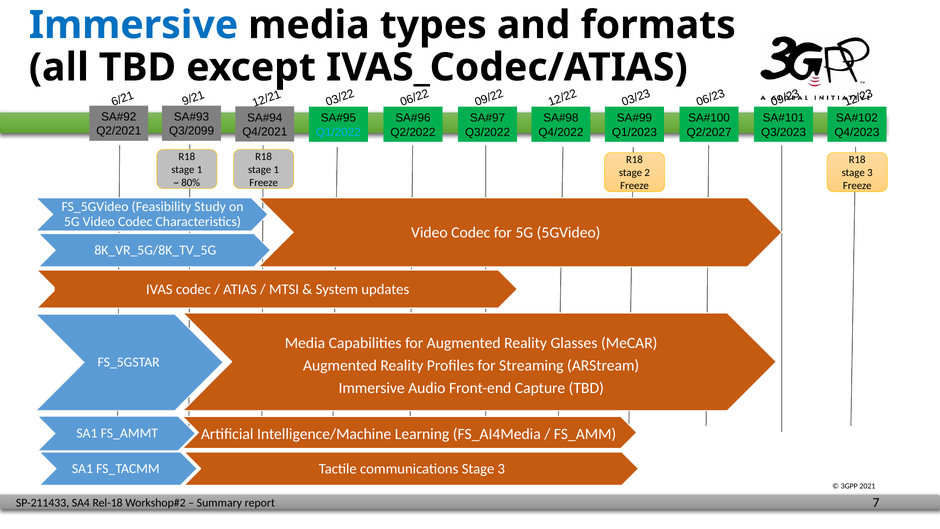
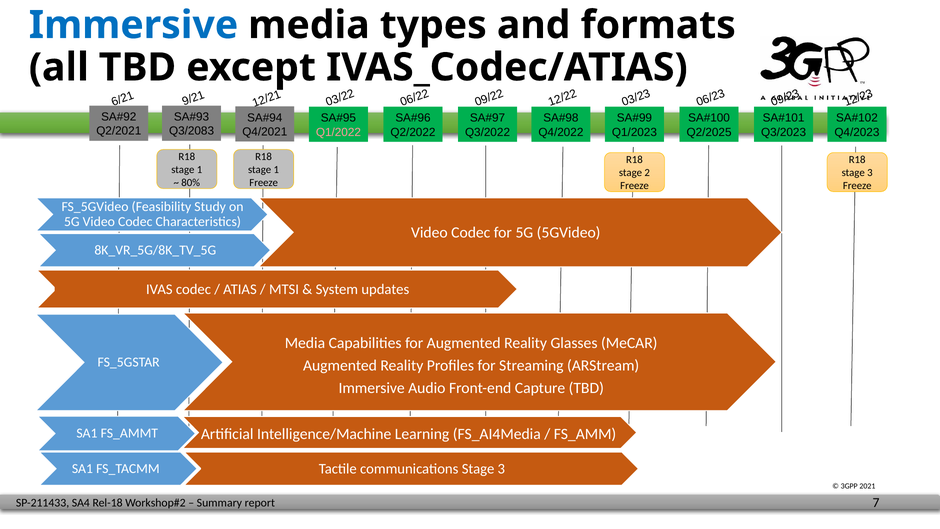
Q3/2099: Q3/2099 -> Q3/2083 (192, 131)
Q1/2022 colour: light blue -> pink (338, 132)
Q2/2027: Q2/2027 -> Q2/2025 (709, 132)
